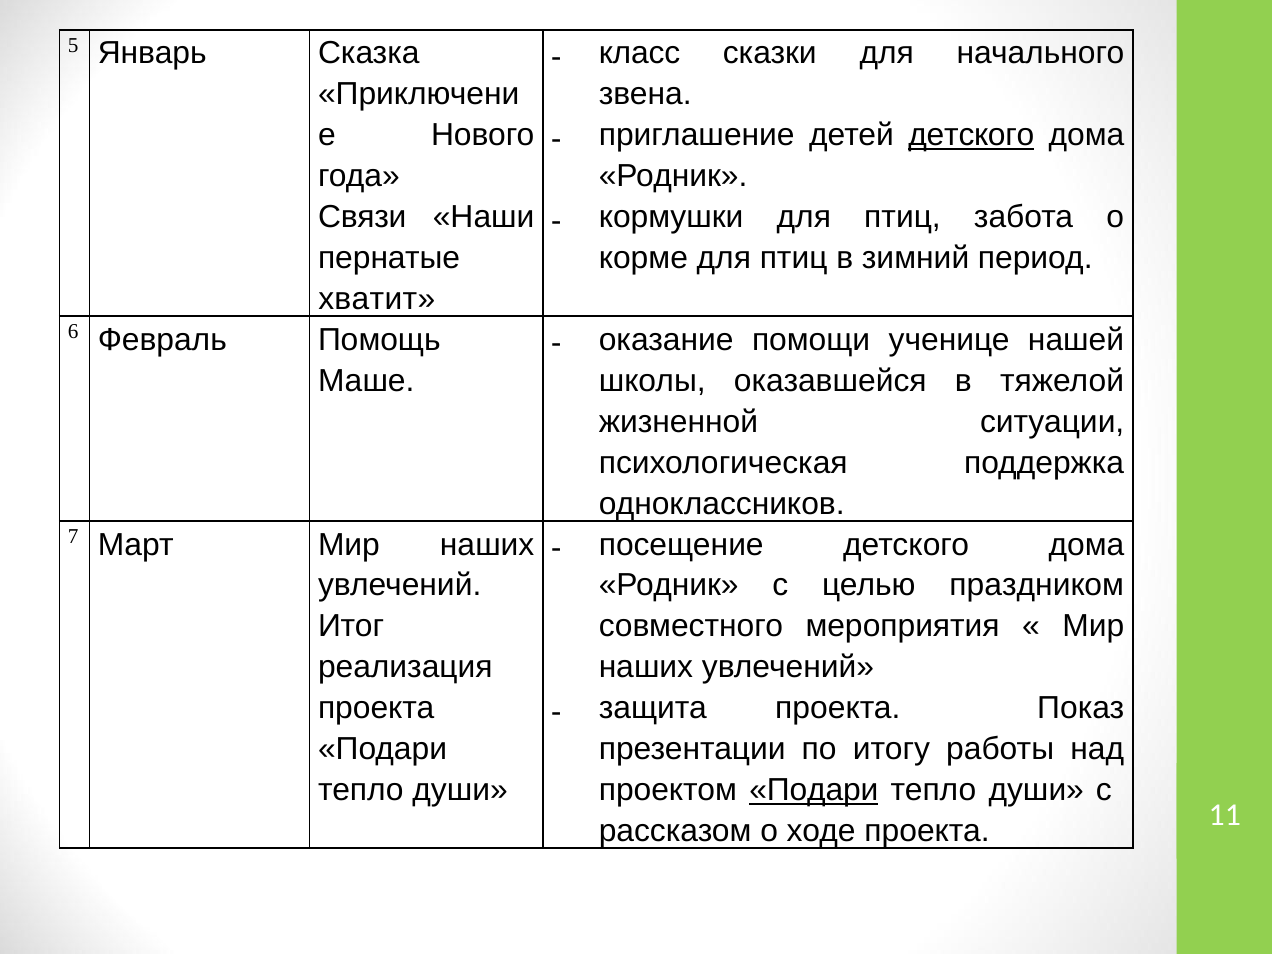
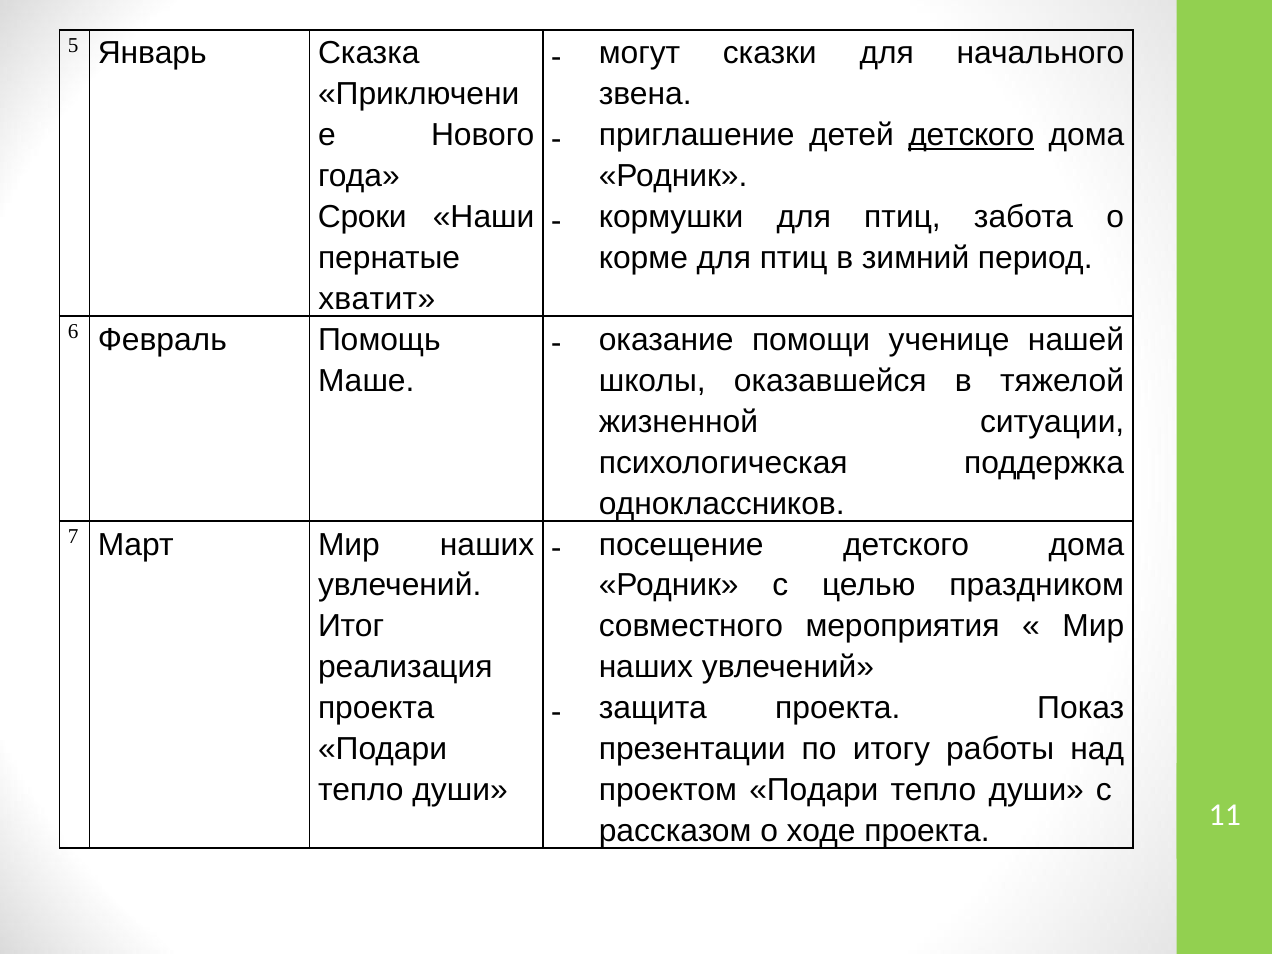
класс: класс -> могут (640, 53)
Связи: Связи -> Сроки (362, 217)
Подари underline: present -> none (814, 790)
